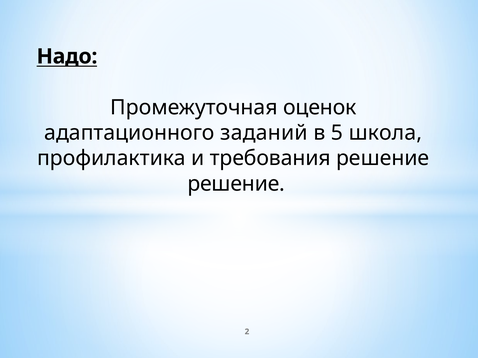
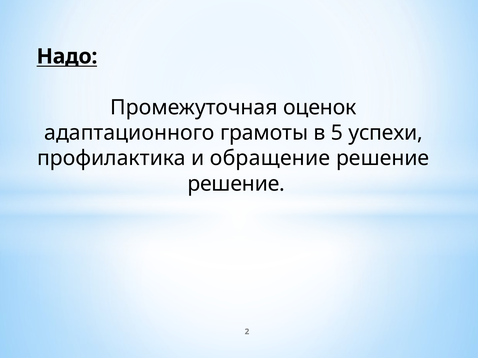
заданий: заданий -> грамоты (264, 133)
школа: школа -> успехи (386, 133)
требования: требования -> обращение (270, 159)
